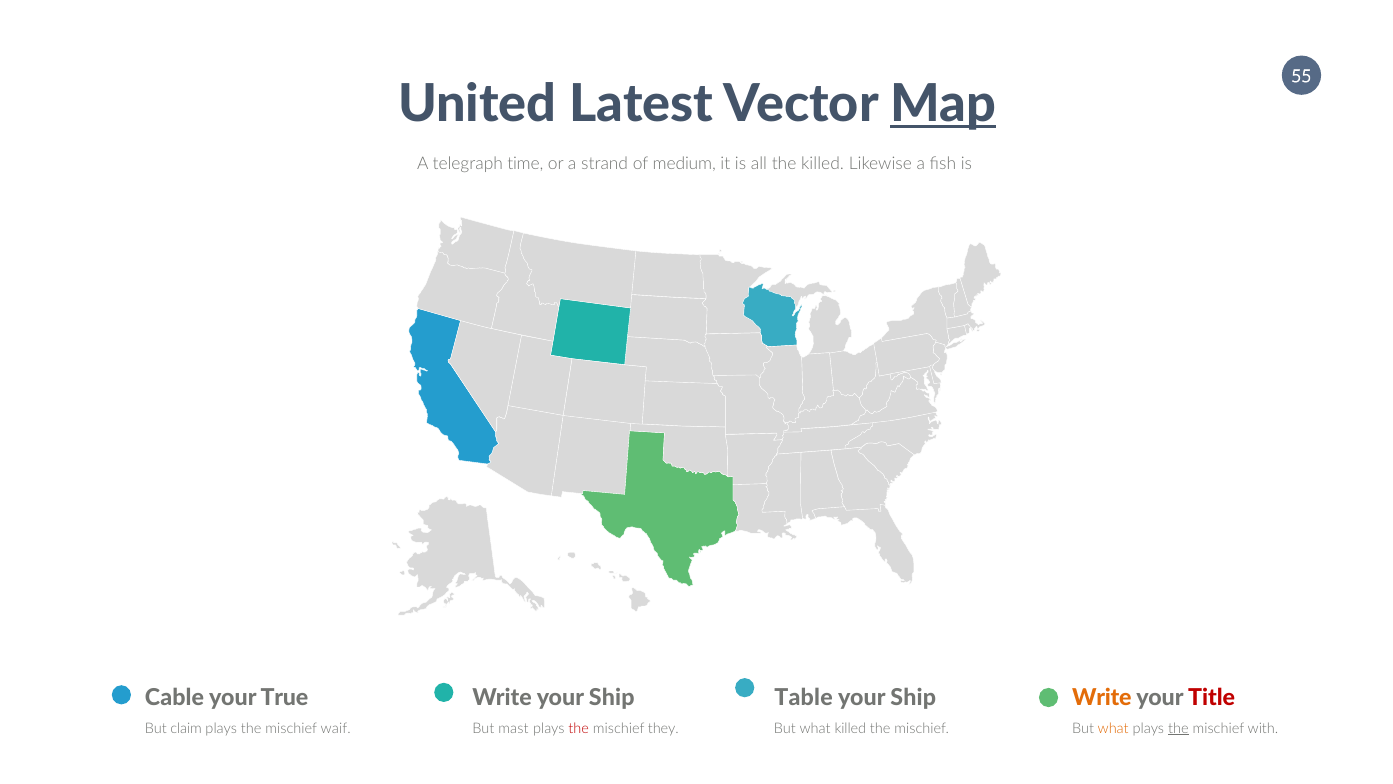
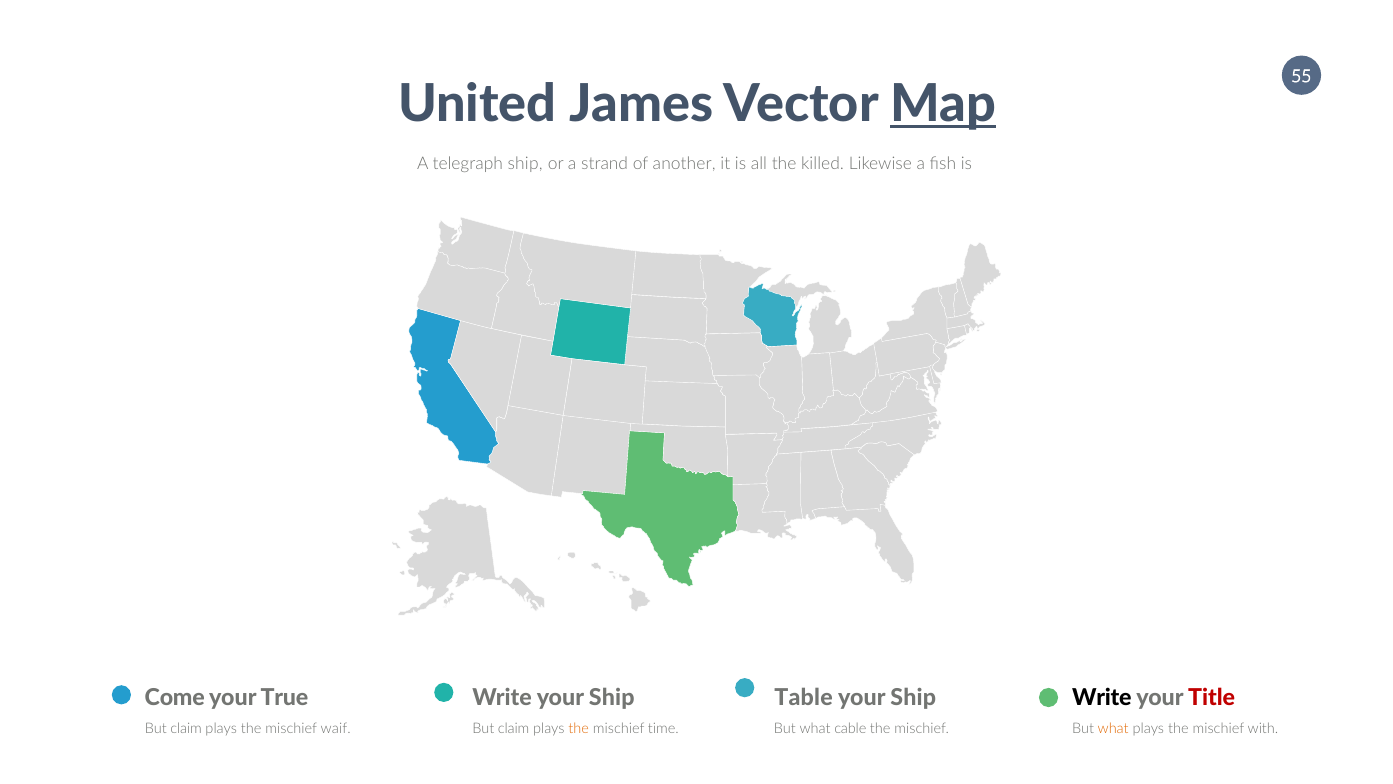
Latest: Latest -> James (641, 104)
telegraph time: time -> ship (525, 164)
medium: medium -> another (684, 164)
Cable: Cable -> Come (175, 697)
Write colour: orange -> black (1102, 697)
mast: mast -> claim (514, 728)
the colour: red -> orange (579, 728)
they: they -> time (663, 728)
what killed: killed -> cable (850, 728)
the underline: present -> none (1178, 728)
